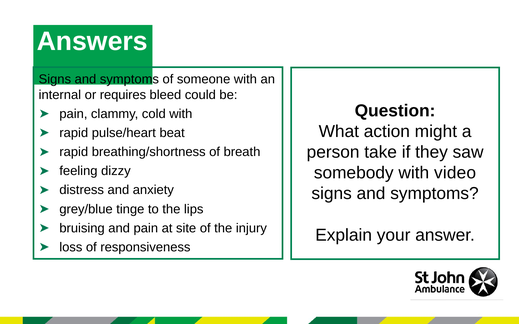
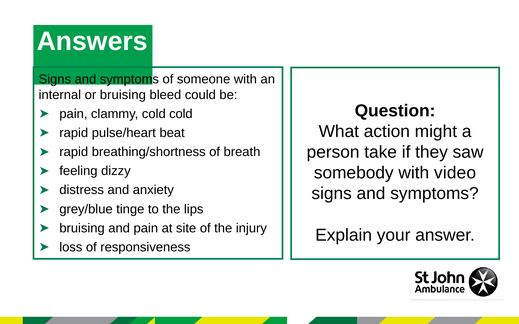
or requires: requires -> bruising (123, 95)
cold with: with -> cold (181, 114)
